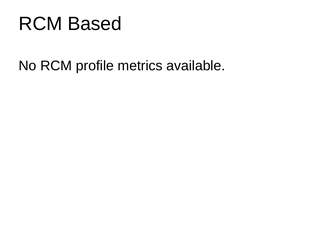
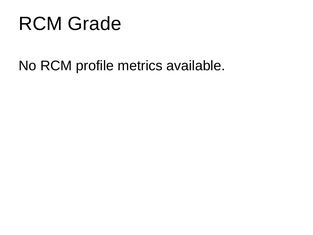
Based: Based -> Grade (95, 24)
